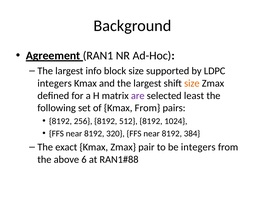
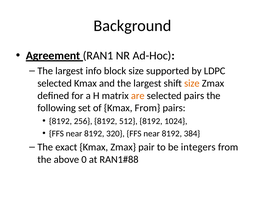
integers: integers -> selected (55, 83)
are colour: purple -> orange (138, 95)
selected least: least -> pairs (194, 95)
6: 6 -> 0 (84, 159)
